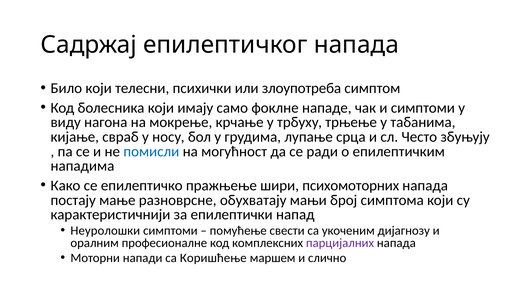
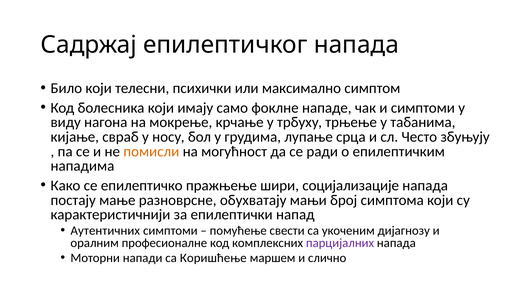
злоупотреба: злоупотреба -> максимално (301, 88)
помисли colour: blue -> orange (151, 152)
психомоторних: психомоторних -> социјализације (351, 186)
Неуролошки: Неуролошки -> Аутентичних (105, 231)
